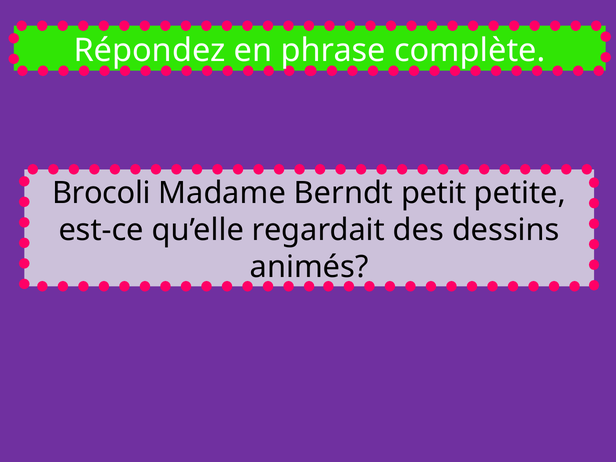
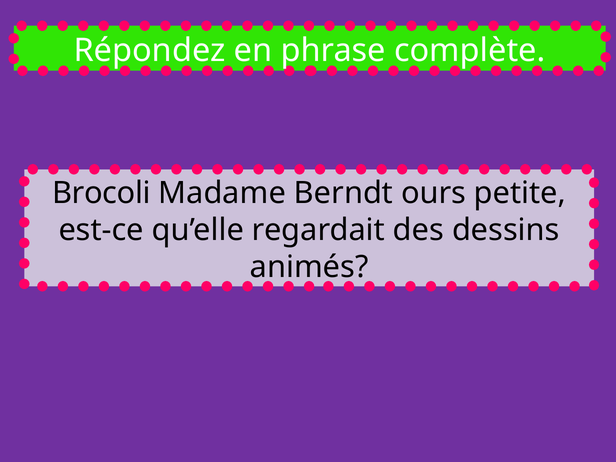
petit: petit -> ours (434, 193)
